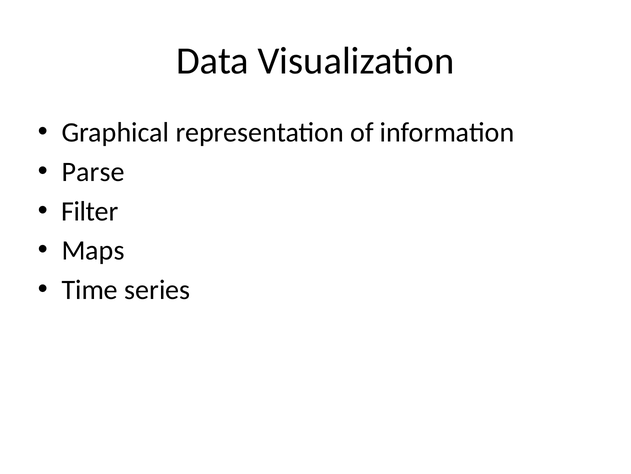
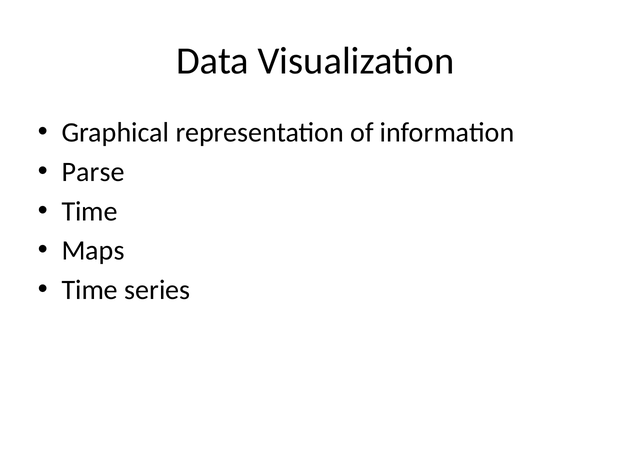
Filter: Filter -> Time (90, 211)
